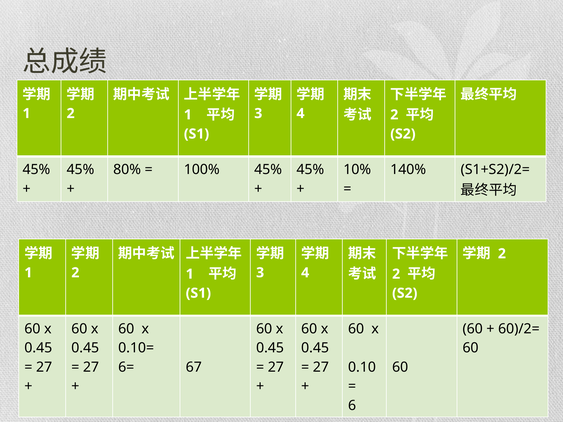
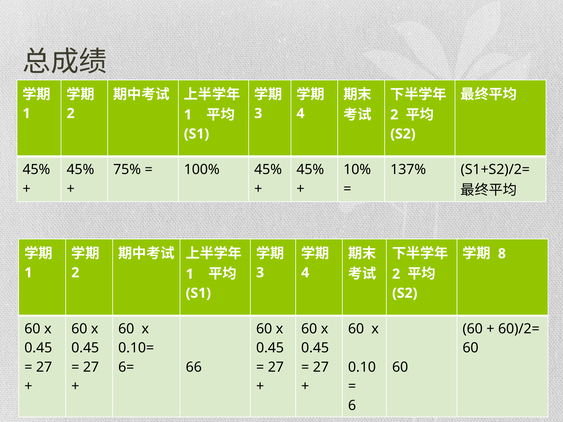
80%: 80% -> 75% (127, 170)
140%: 140% -> 137% (408, 170)
2: 2 -> 8 (502, 254)
67: 67 -> 66 (194, 367)
